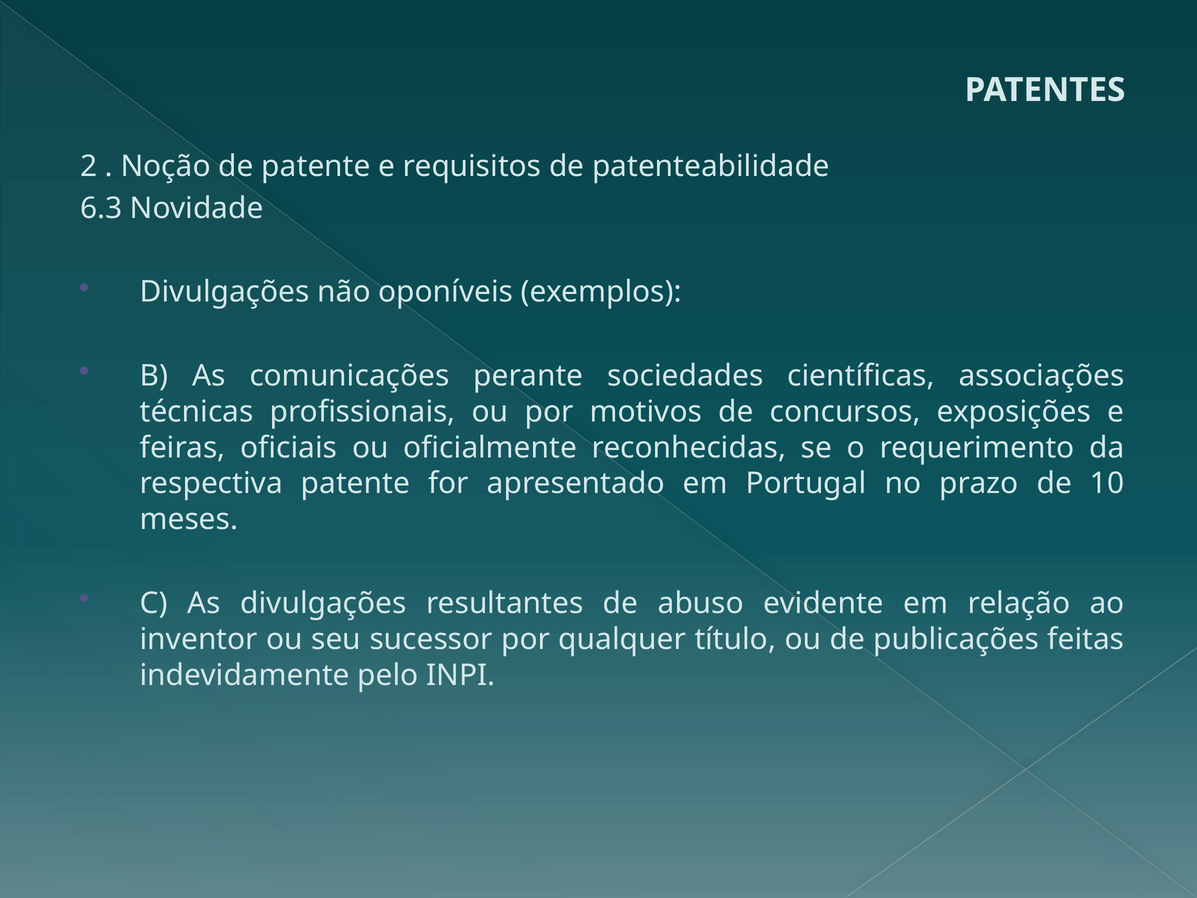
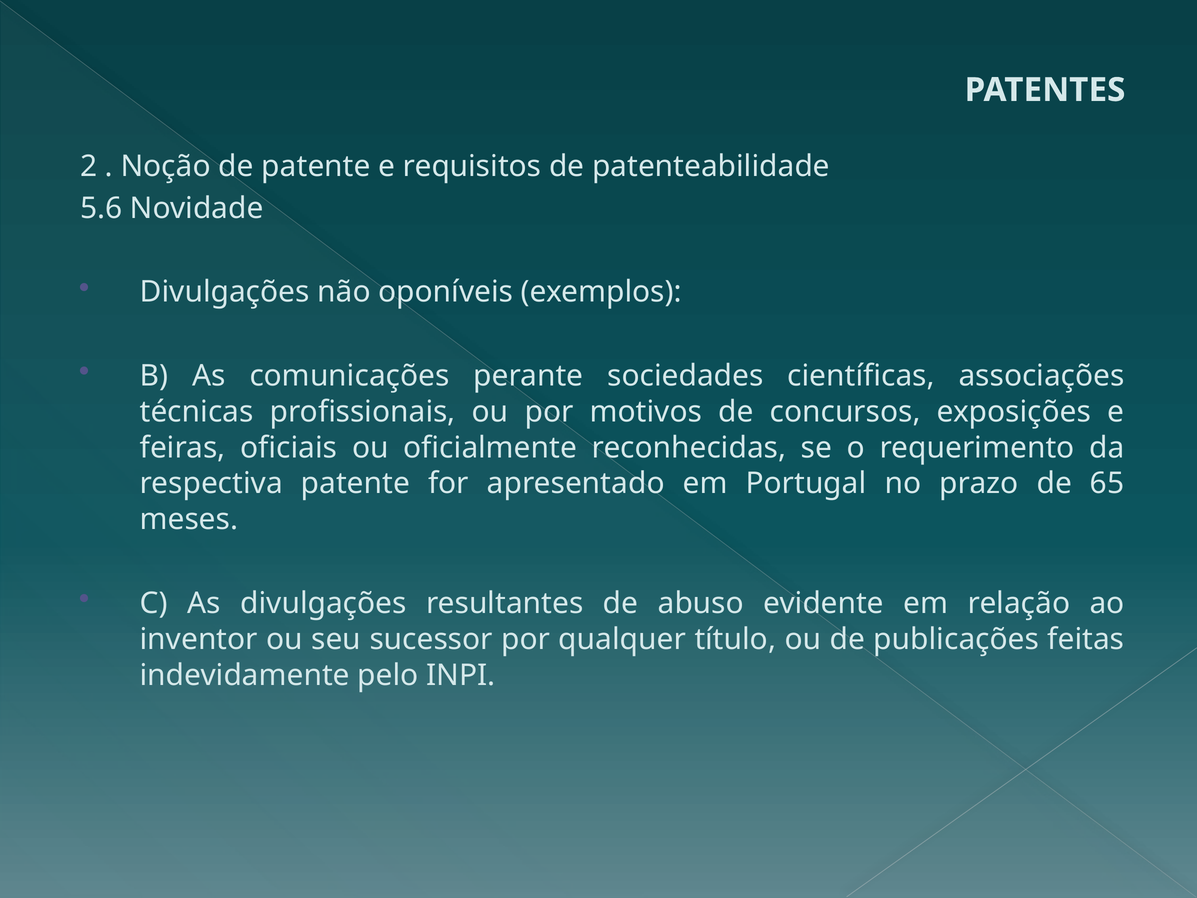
6.3: 6.3 -> 5.6 (101, 208)
10: 10 -> 65 (1107, 483)
